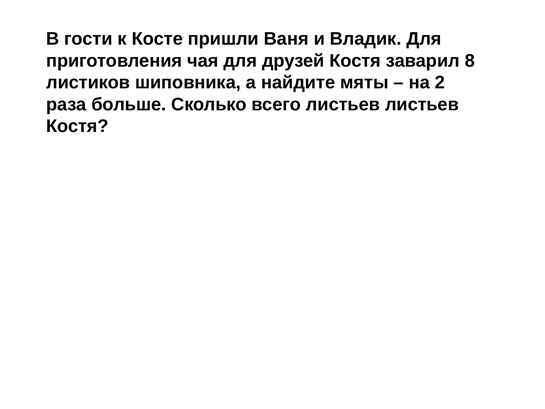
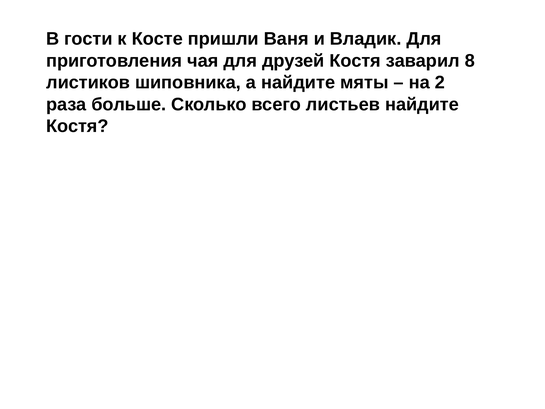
листьев листьев: листьев -> найдите (422, 104)
